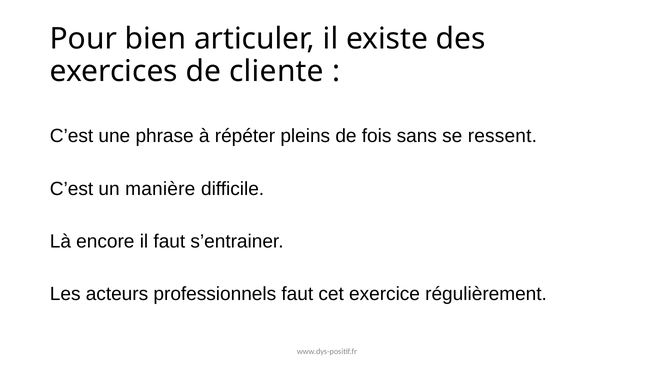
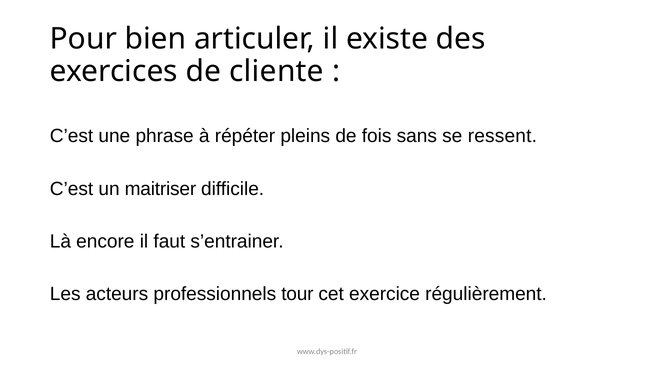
manière: manière -> maitriser (160, 189)
professionnels faut: faut -> tour (297, 294)
